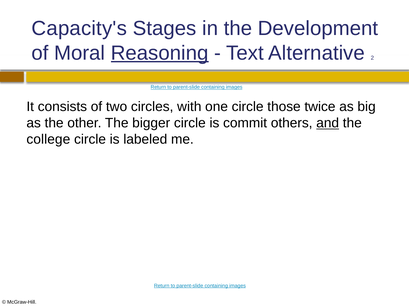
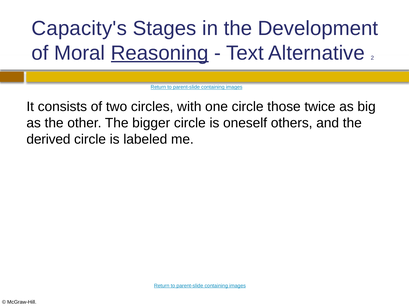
commit: commit -> oneself (245, 123)
and underline: present -> none (328, 123)
college: college -> derived (48, 139)
